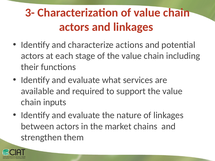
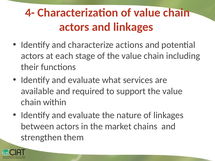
3-: 3- -> 4- (30, 13)
inputs: inputs -> within (55, 102)
